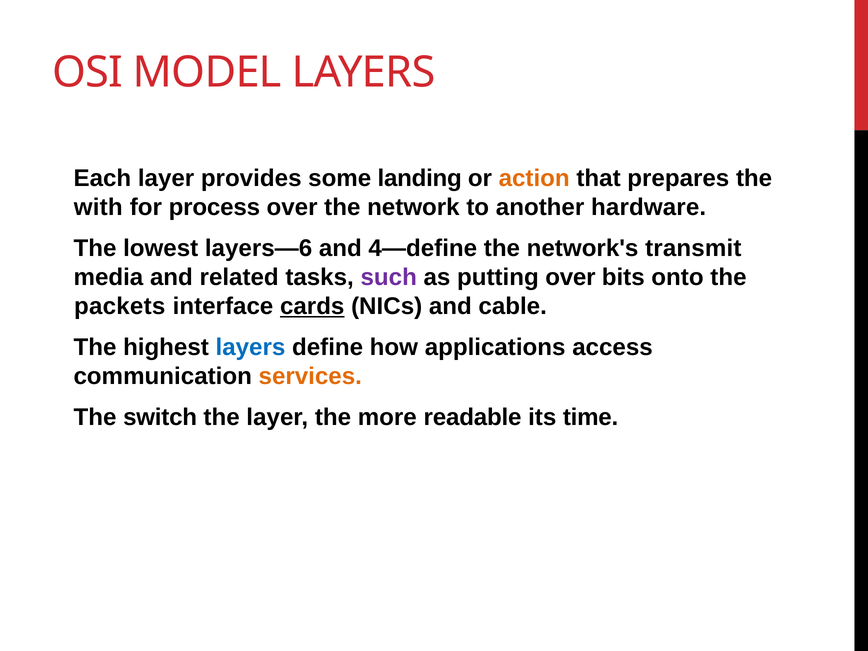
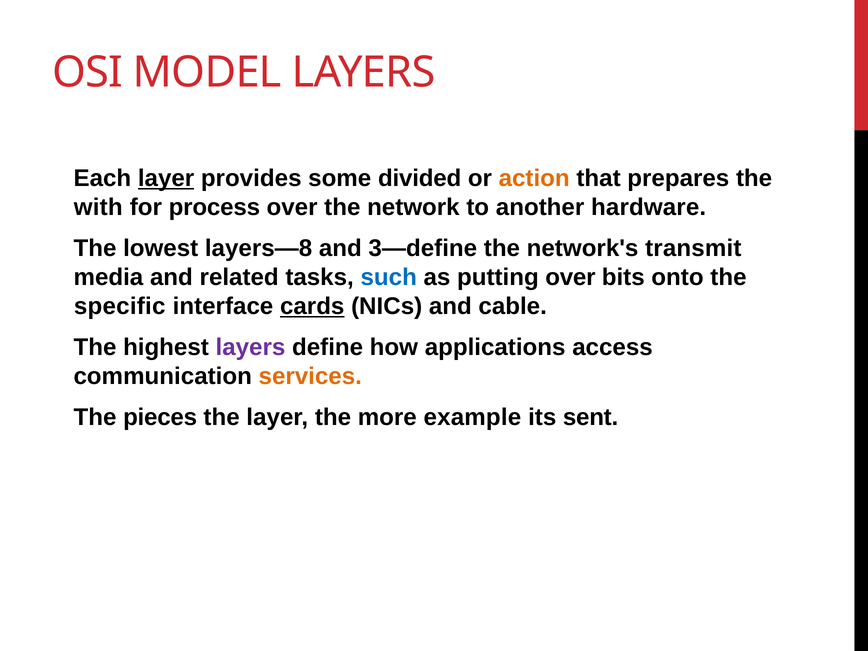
layer underline: none -> present (166, 178)
landing: landing -> divided (420, 178)
layers—6: layers—6 -> layers—8 (259, 249)
4—define: 4—define -> 3—define (423, 249)
such colour: purple -> blue (389, 277)
packets: packets -> specific (120, 306)
layers colour: blue -> purple (250, 348)
switch: switch -> pieces (160, 418)
readable: readable -> example (472, 418)
time: time -> sent (591, 418)
